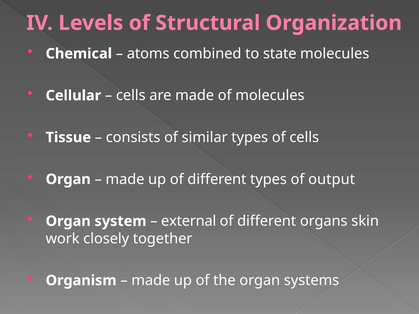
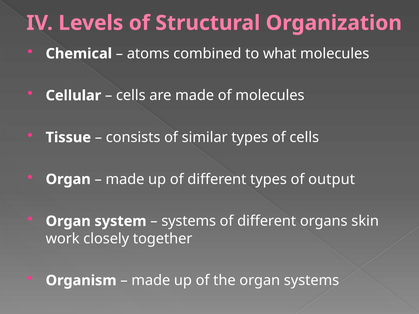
state: state -> what (280, 54)
external: external -> systems (189, 221)
